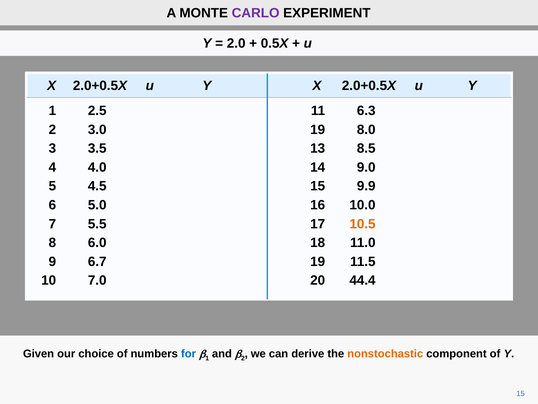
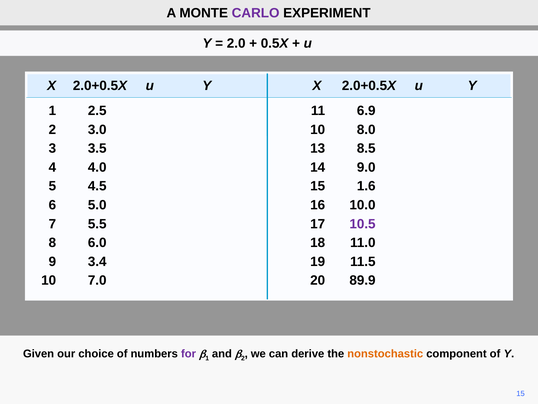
6.3: 6.3 -> 6.9 (366, 111)
19: 19 -> 10 (318, 129)
9.9: 9.9 -> 1.6 (366, 186)
10.5 colour: orange -> purple (362, 224)
6.7: 6.7 -> 3.4 (97, 261)
44.4: 44.4 -> 89.9 (362, 280)
for colour: blue -> purple (188, 353)
